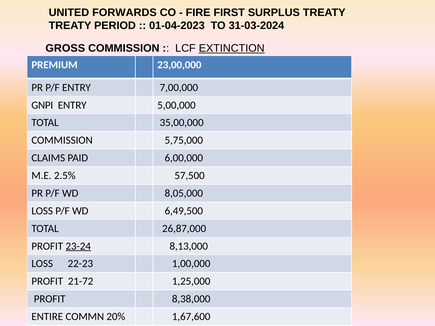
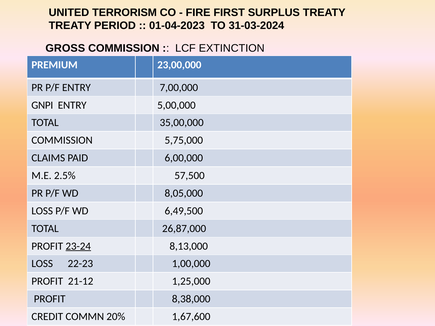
FORWARDS: FORWARDS -> TERRORISM (125, 12)
EXTINCTION underline: present -> none (232, 48)
21-72: 21-72 -> 21-12 (81, 282)
ENTIRE: ENTIRE -> CREDIT (47, 317)
